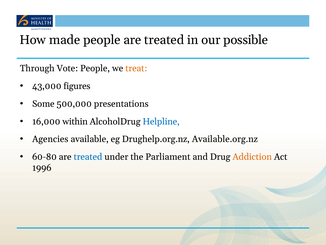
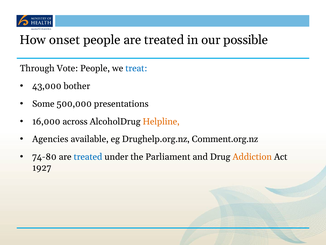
made: made -> onset (65, 40)
treat colour: orange -> blue (136, 68)
figures: figures -> bother (77, 86)
within: within -> across (75, 121)
Helpline colour: blue -> orange (161, 121)
Available.org.nz: Available.org.nz -> Comment.org.nz (225, 139)
60-80: 60-80 -> 74-80 (44, 157)
1996: 1996 -> 1927 (42, 167)
